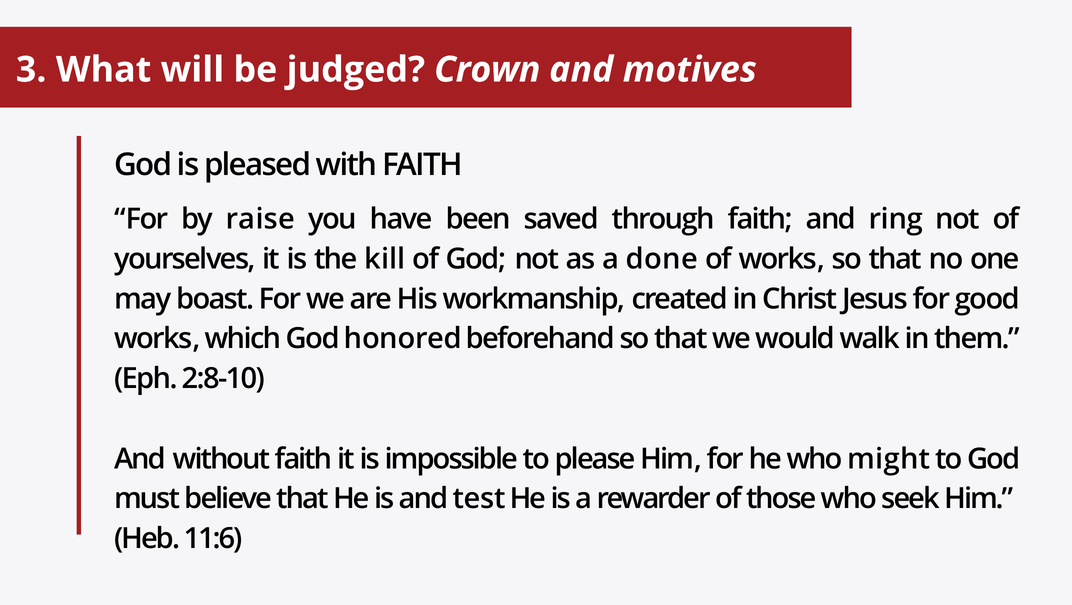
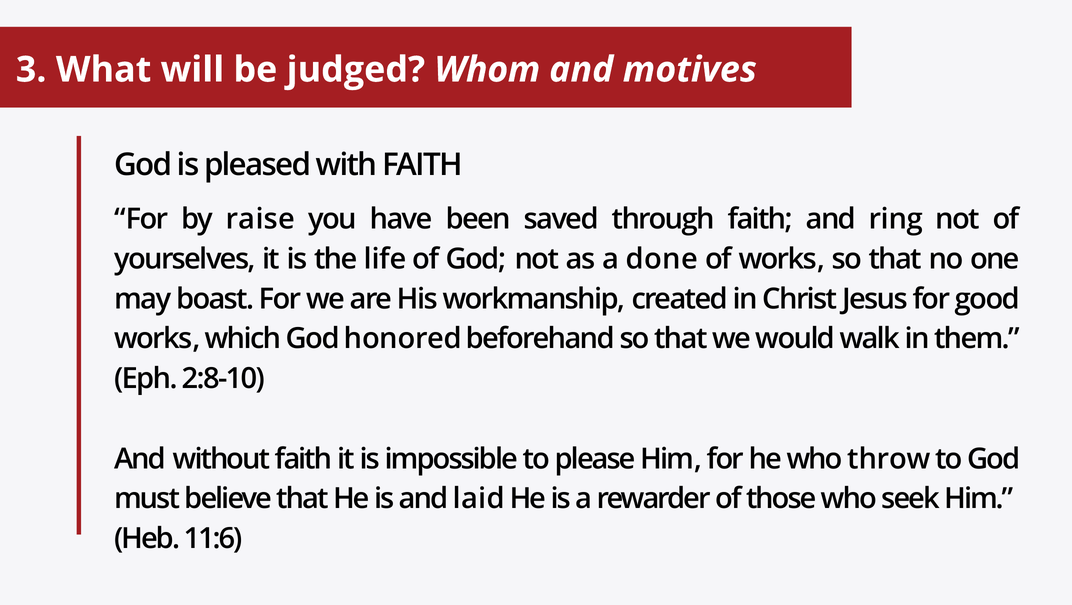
Crown: Crown -> Whom (487, 70)
kill: kill -> life (385, 259)
might: might -> throw (889, 459)
test: test -> laid (479, 498)
